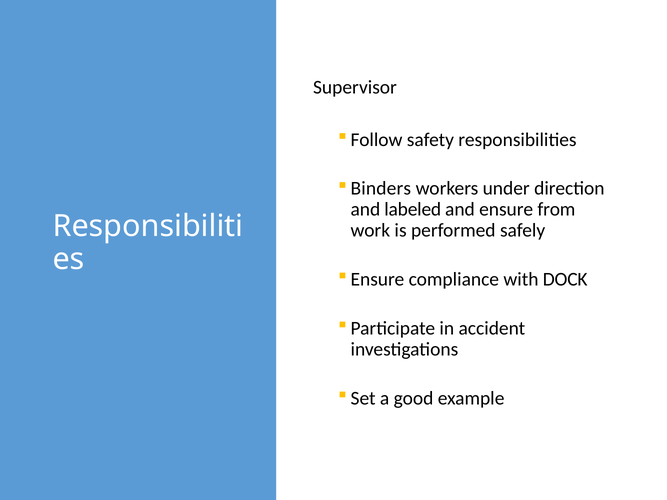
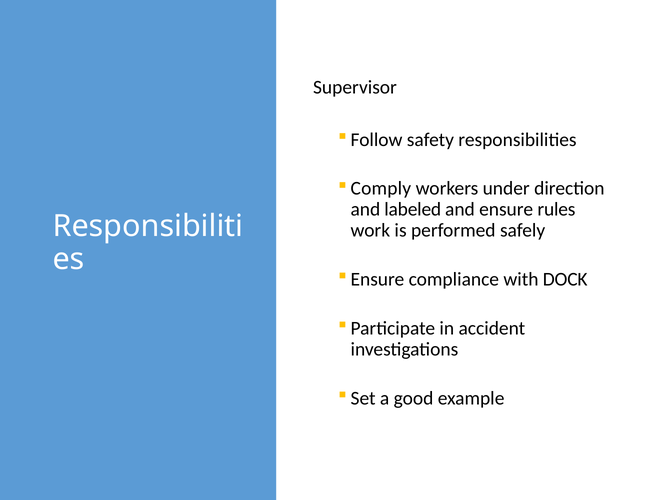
Binders: Binders -> Comply (381, 189)
from: from -> rules (556, 210)
